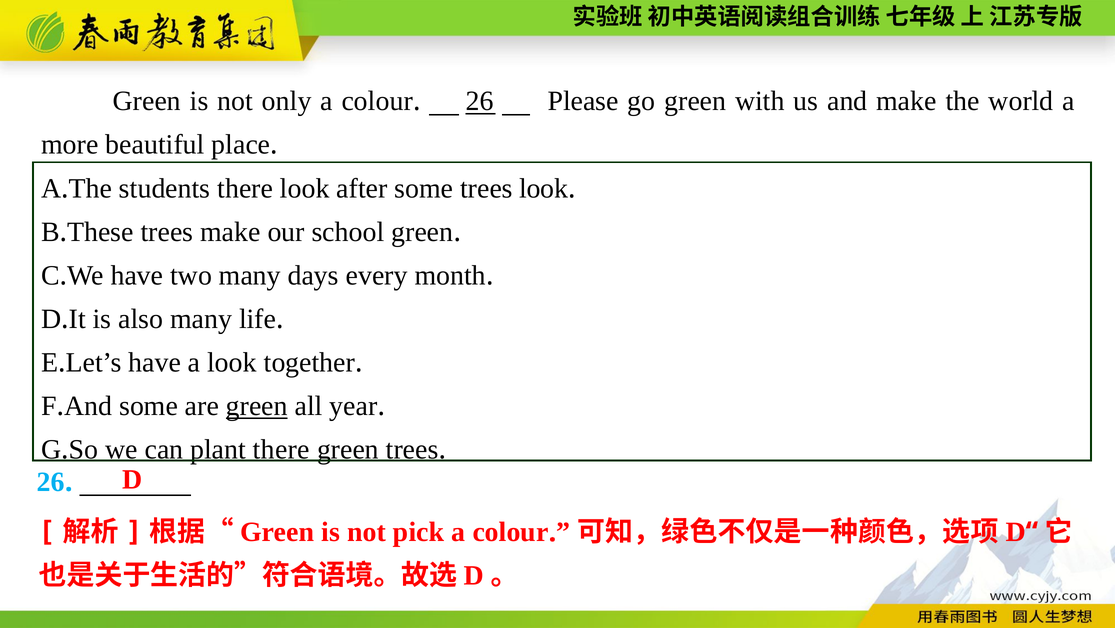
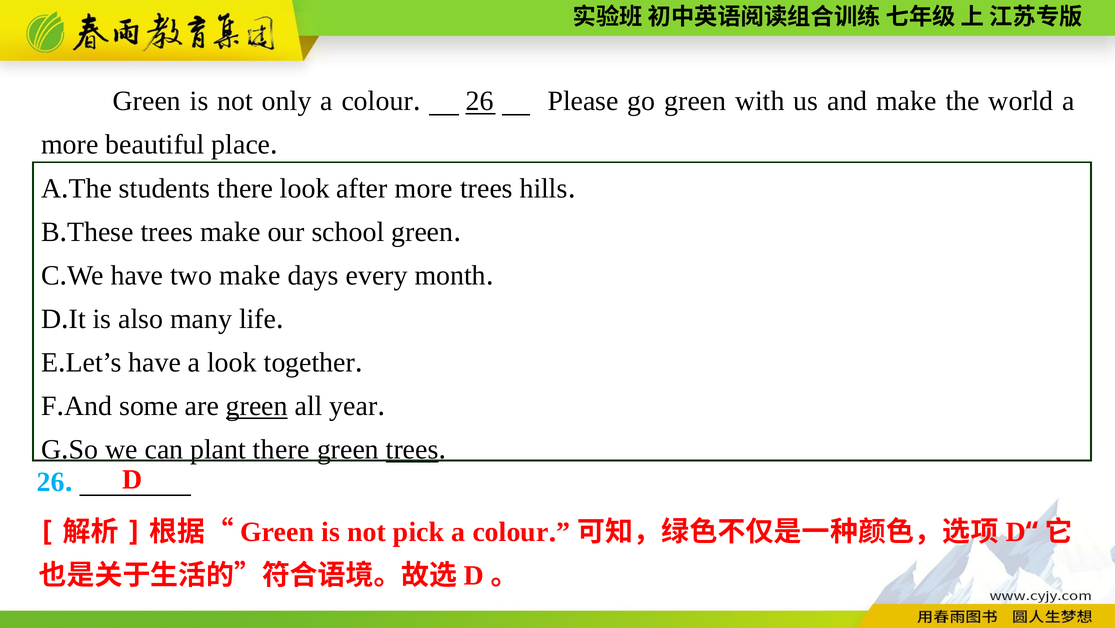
after some: some -> more (424, 188)
trees look: look -> hills (544, 188)
two many: many -> make (250, 275)
trees underline: none -> present (412, 449)
